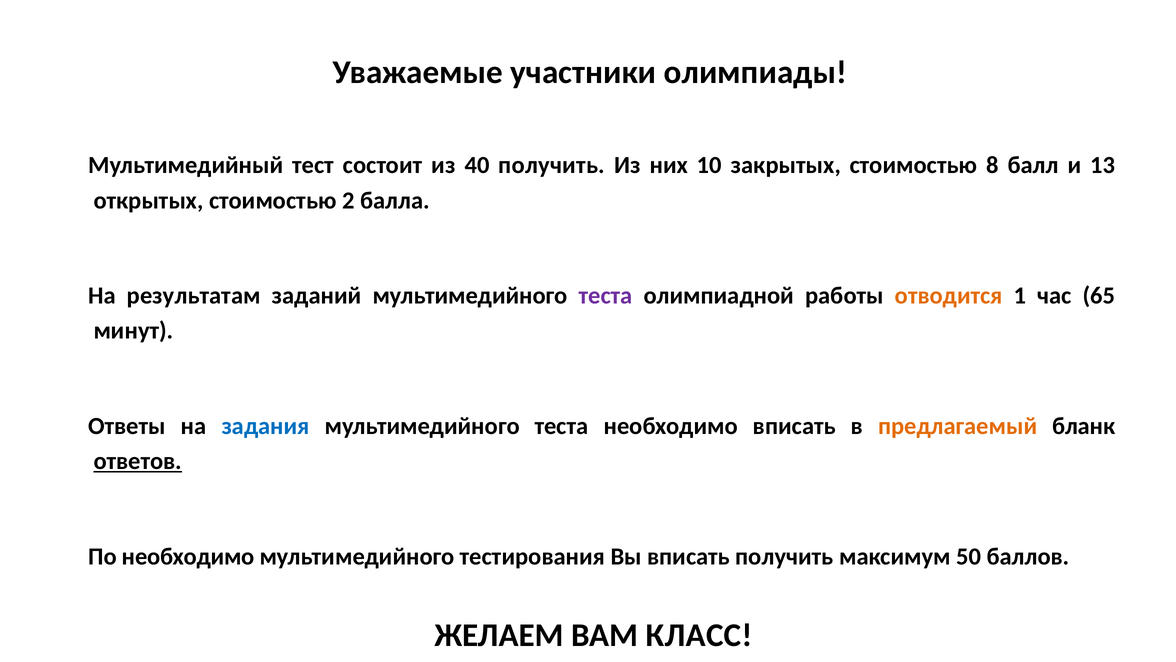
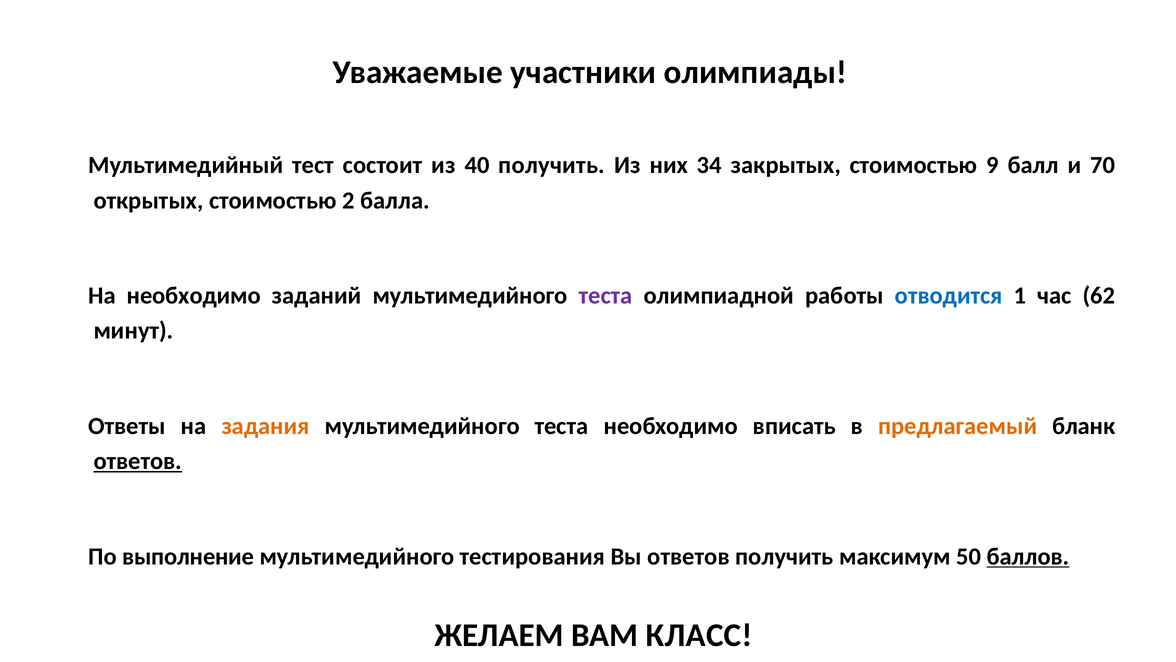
10: 10 -> 34 (709, 165)
8: 8 -> 9 (993, 165)
13: 13 -> 70 (1103, 165)
На результатам: результатам -> необходимо (194, 295)
отводится colour: orange -> blue (949, 295)
65: 65 -> 62 (1099, 295)
задания colour: blue -> orange (266, 426)
По необходимо: необходимо -> выполнение (188, 556)
Вы вписать: вписать -> ответов (689, 556)
баллов underline: none -> present (1028, 556)
